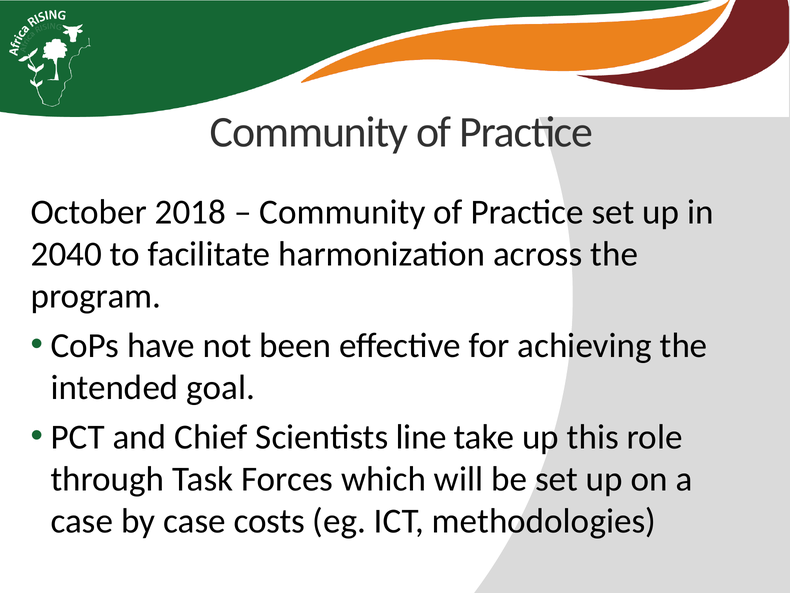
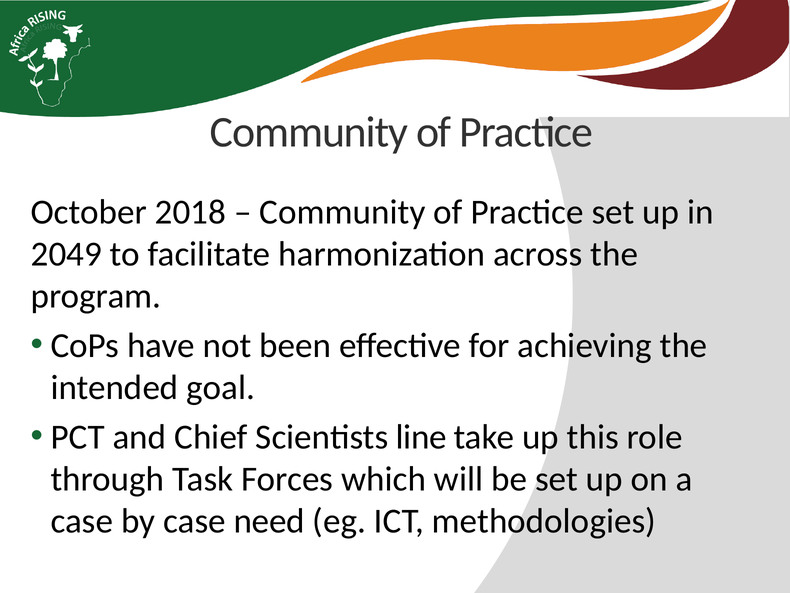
2040: 2040 -> 2049 (66, 254)
costs: costs -> need (269, 521)
